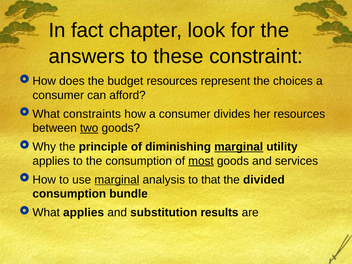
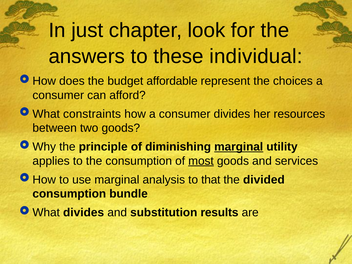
fact: fact -> just (87, 30)
constraint: constraint -> individual (256, 56)
budget resources: resources -> affordable (172, 81)
two underline: present -> none (89, 128)
marginal underline: present -> none (117, 180)
applies: applies -> divides (84, 213)
